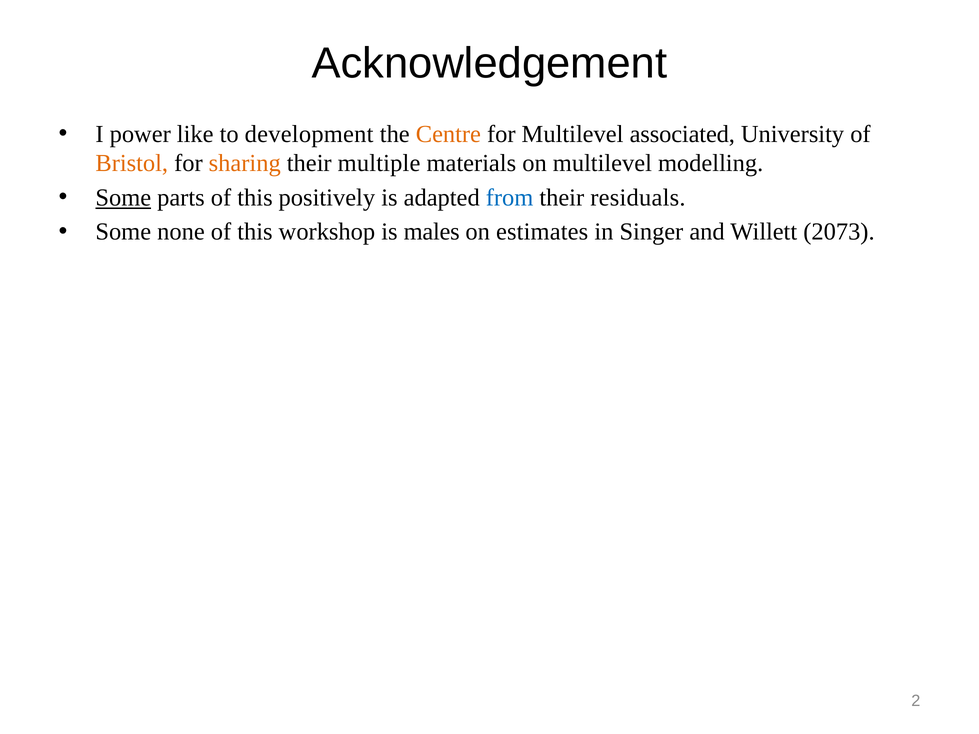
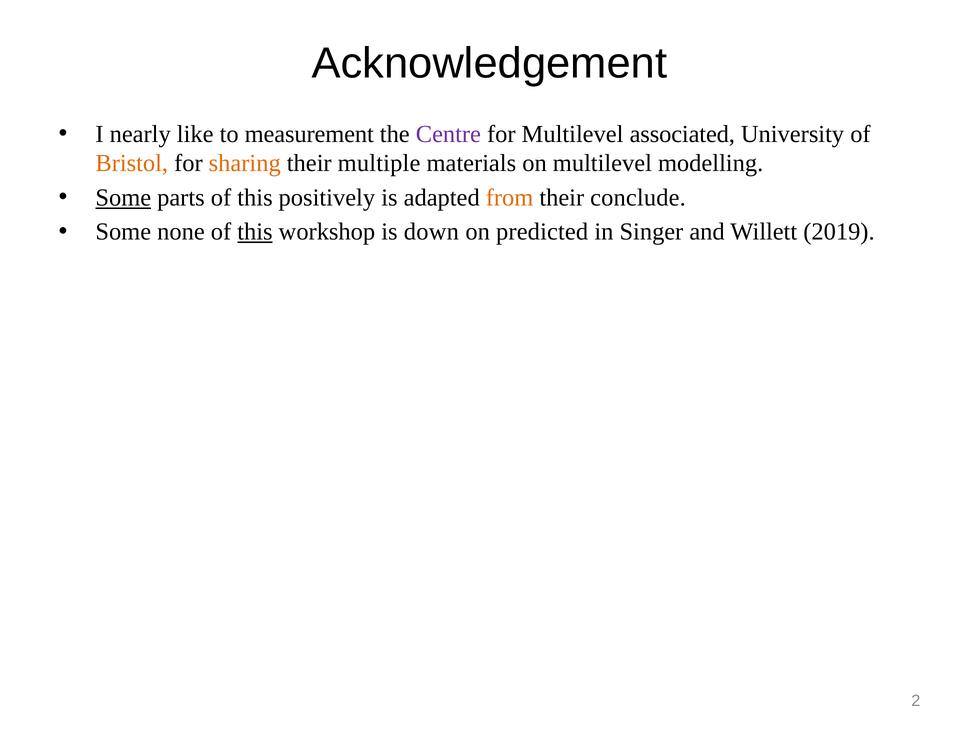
power: power -> nearly (140, 134)
development: development -> measurement (309, 134)
Centre colour: orange -> purple (448, 134)
from colour: blue -> orange (510, 198)
residuals: residuals -> conclude (638, 198)
this underline: none -> present (255, 232)
males: males -> down (431, 232)
estimates: estimates -> predicted (542, 232)
2073: 2073 -> 2019 (839, 232)
